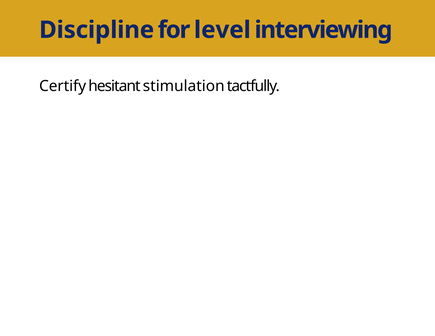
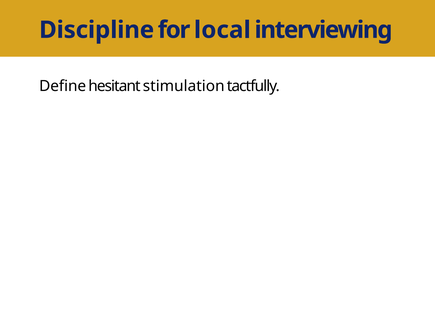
level: level -> local (222, 30)
Certify: Certify -> Define (63, 86)
